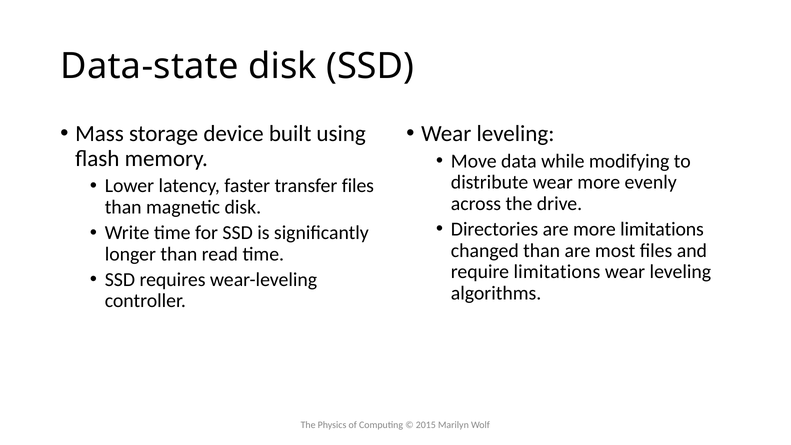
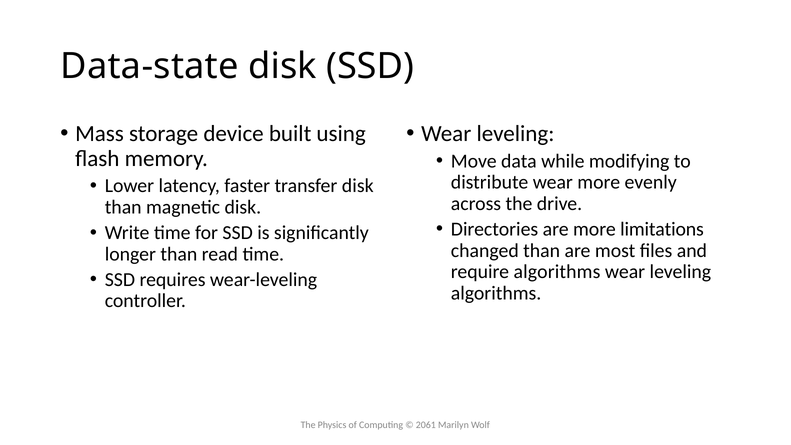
transfer files: files -> disk (358, 186)
require limitations: limitations -> algorithms (557, 272)
2015: 2015 -> 2061 (426, 425)
